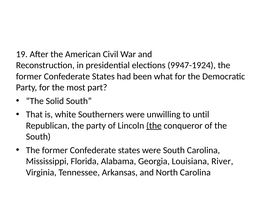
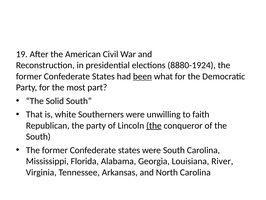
9947-1924: 9947-1924 -> 8880-1924 (192, 65)
been underline: none -> present (142, 76)
until: until -> faith (201, 114)
